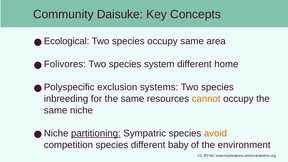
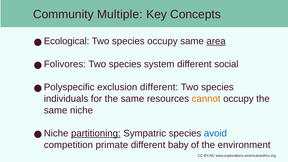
Daisuke: Daisuke -> Multiple (120, 14)
area underline: none -> present (216, 41)
home: home -> social (226, 64)
exclusion systems: systems -> different (159, 87)
inbreeding: inbreeding -> individuals (66, 99)
avoid colour: orange -> blue (215, 133)
competition species: species -> primate (112, 145)
